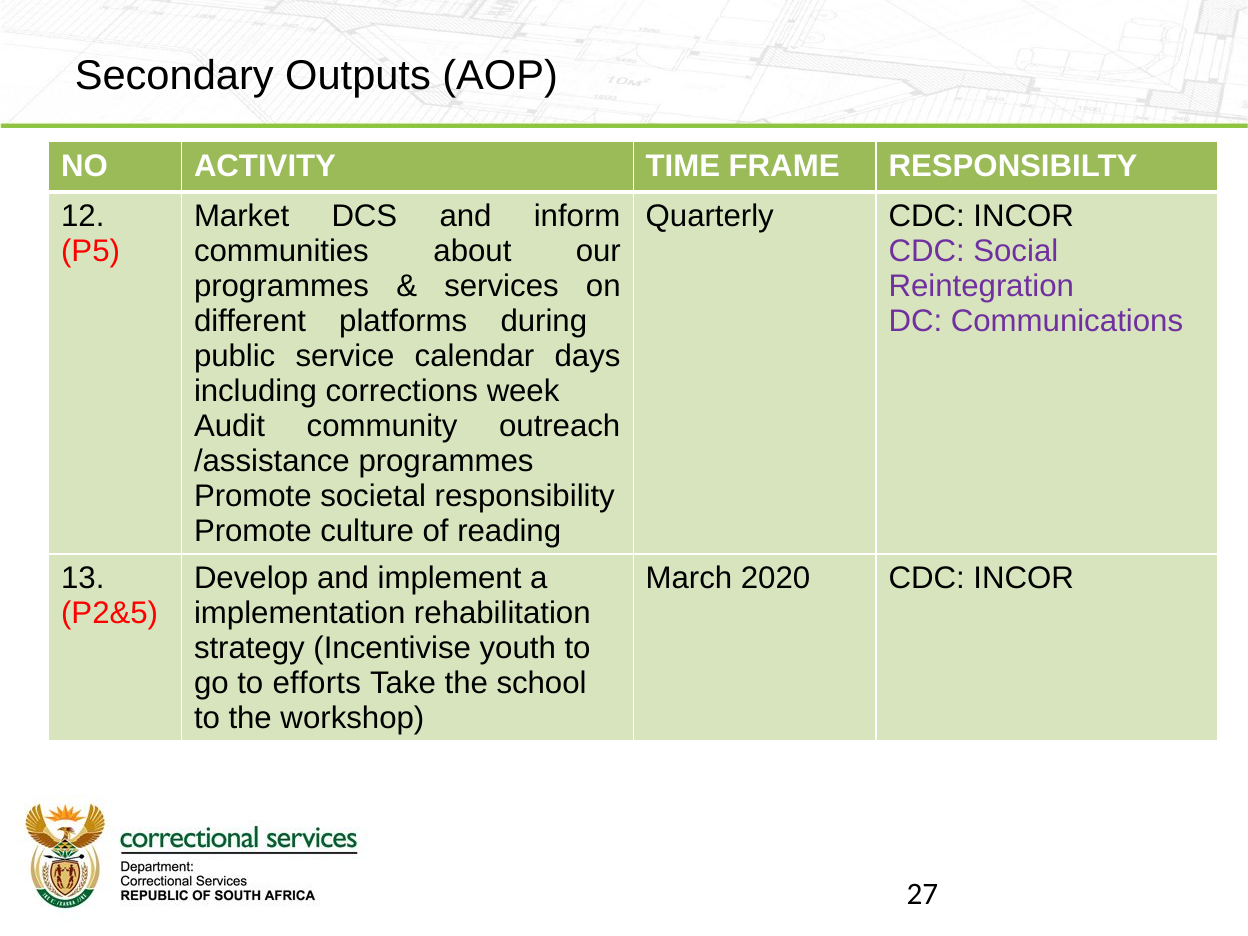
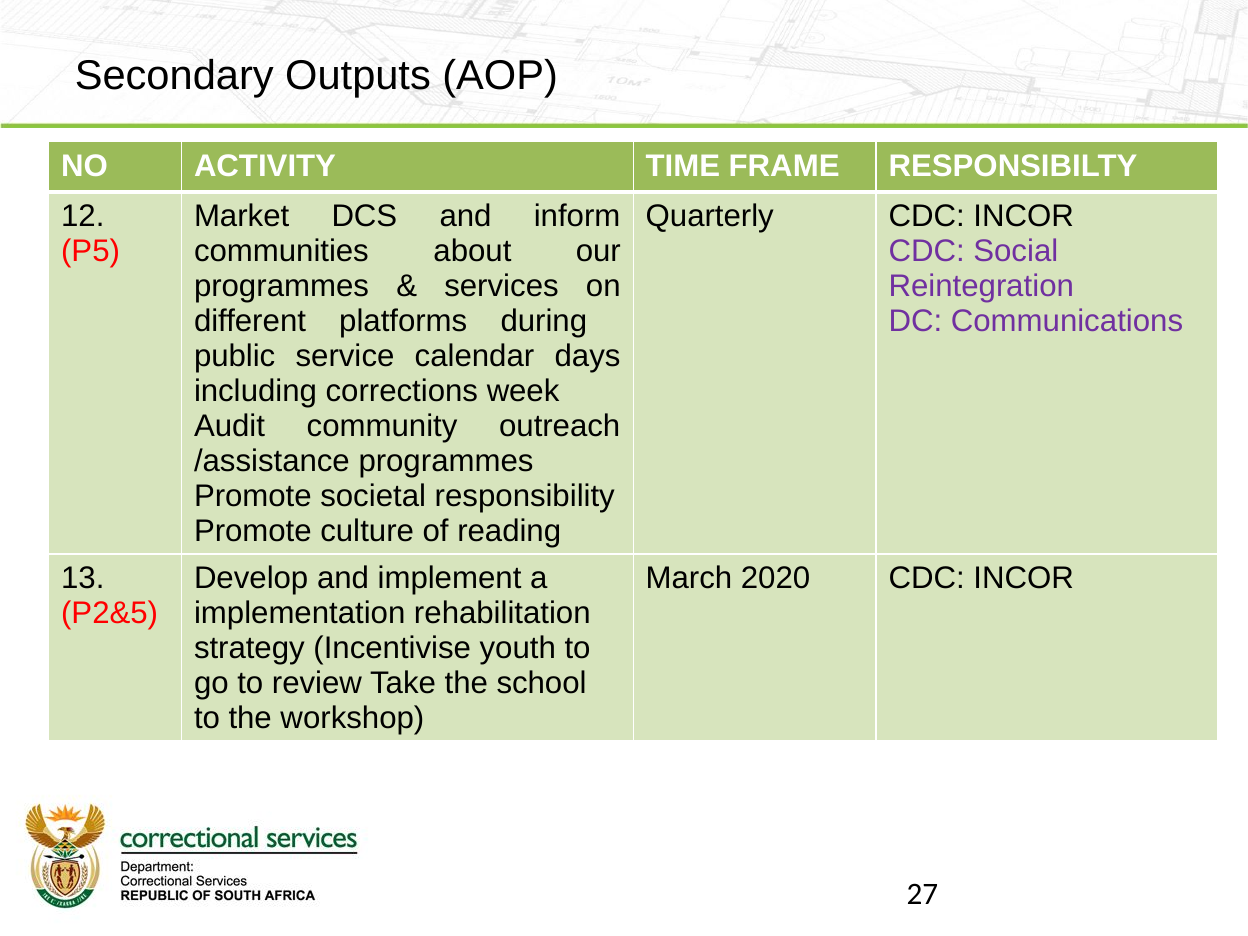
efforts: efforts -> review (317, 683)
